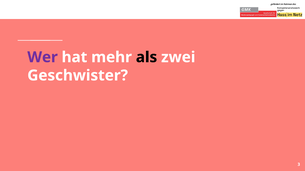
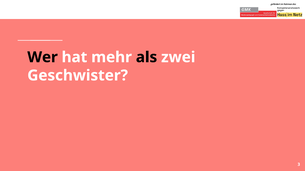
Wer colour: purple -> black (43, 57)
